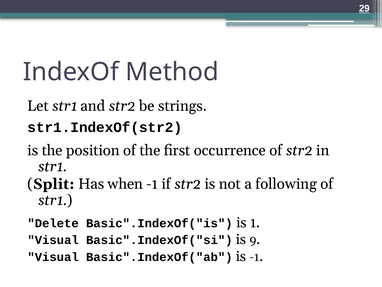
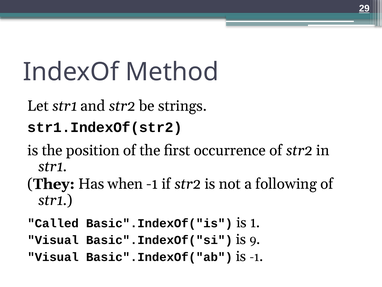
Split: Split -> They (54, 184)
Delete: Delete -> Called (53, 223)
